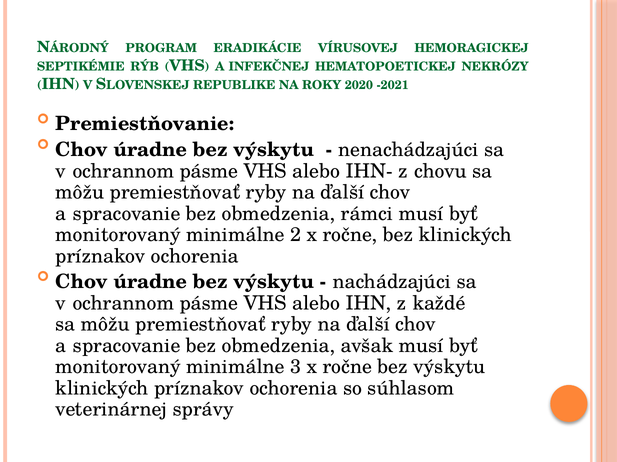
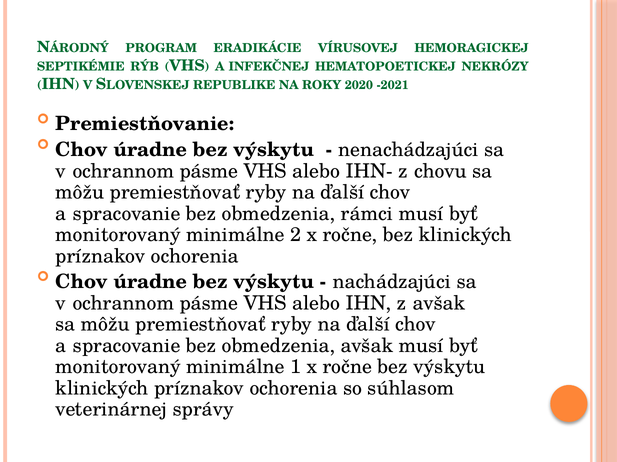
z každé: každé -> avšak (439, 304)
3: 3 -> 1 (296, 368)
